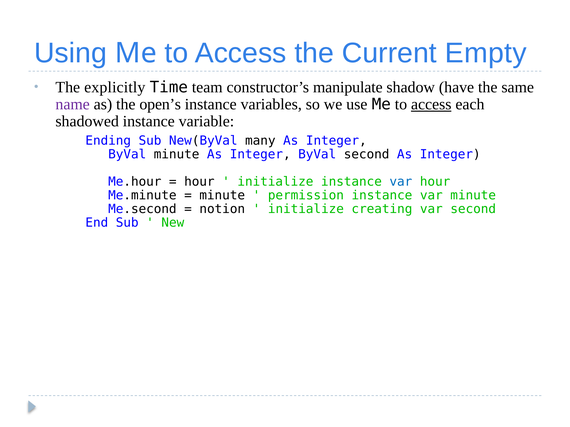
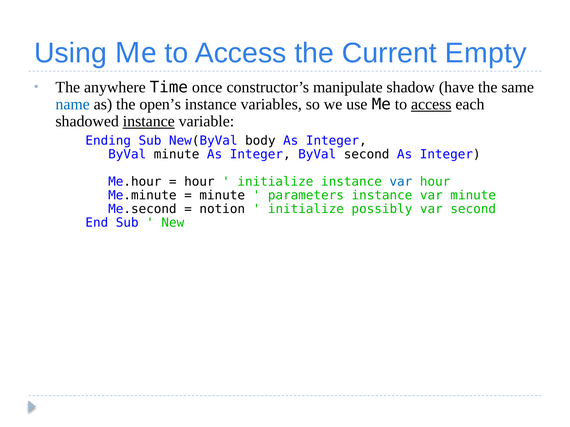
explicitly: explicitly -> anywhere (115, 87)
team: team -> once (207, 87)
name colour: purple -> blue (73, 104)
instance underline: none -> present (149, 121)
many: many -> body (260, 141)
permission: permission -> parameters (306, 195)
creating: creating -> possibly (382, 209)
